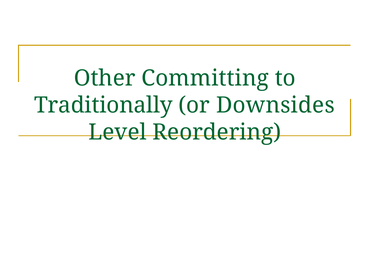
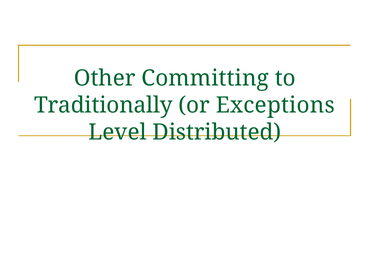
Downsides: Downsides -> Exceptions (275, 105)
Reordering: Reordering -> Distributed (217, 133)
